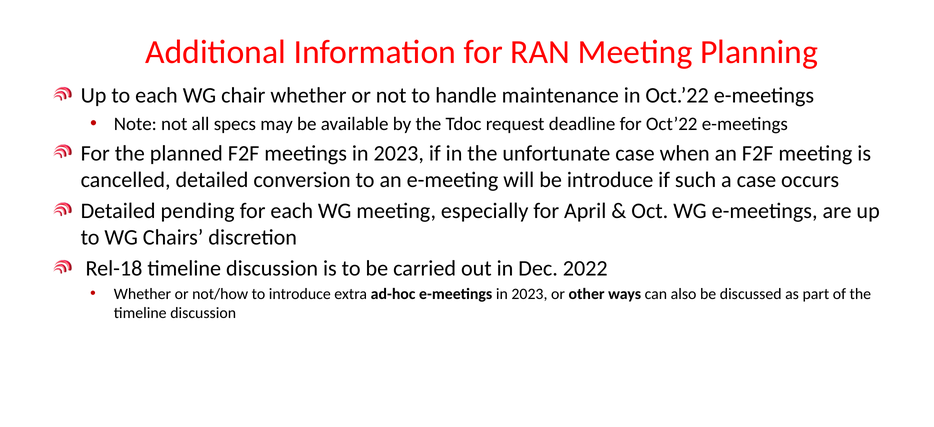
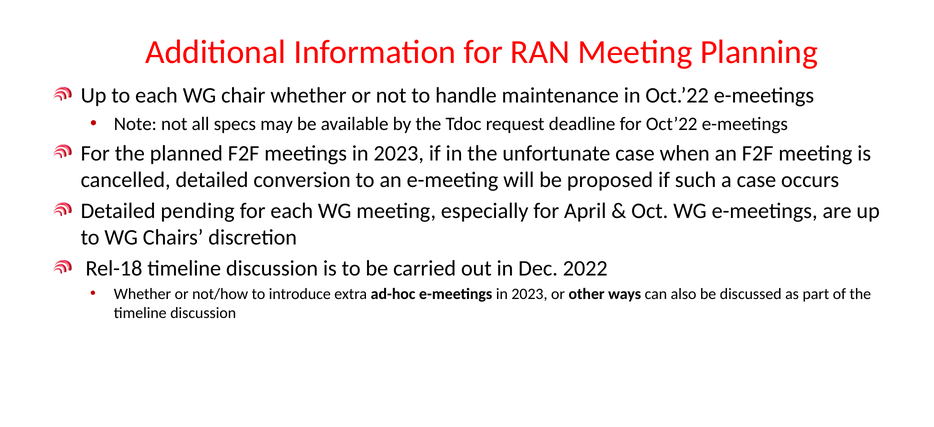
be introduce: introduce -> proposed (610, 180)
